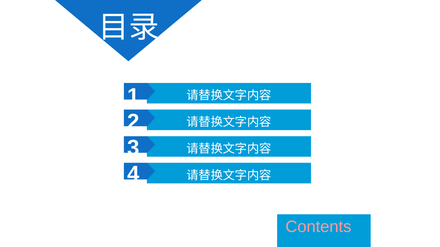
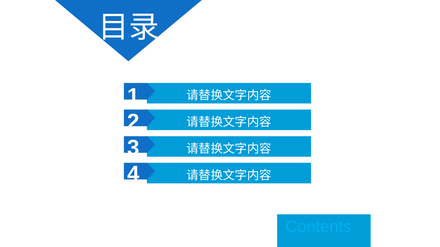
Contents colour: pink -> light blue (318, 227)
